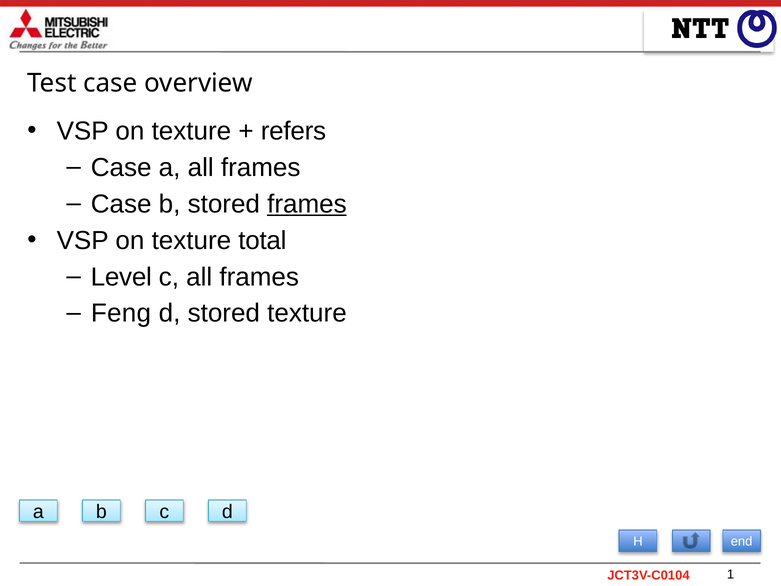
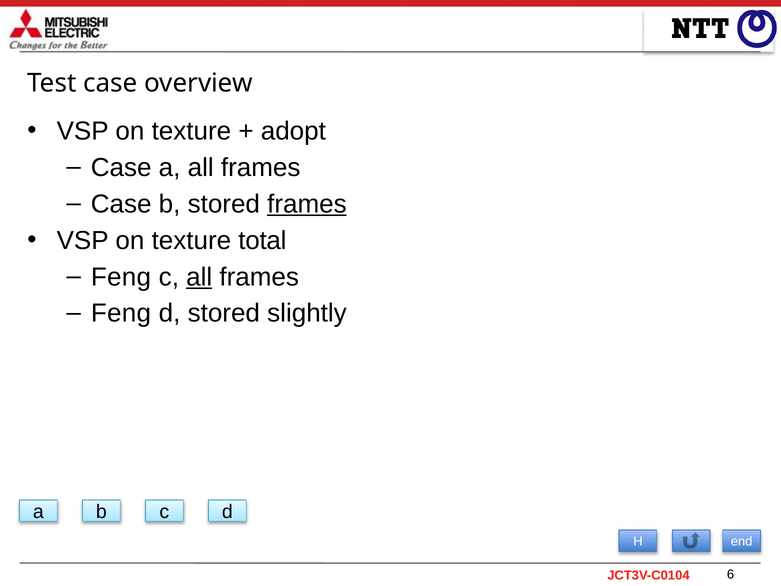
refers: refers -> adopt (293, 131)
Level: Level -> Feng (121, 277)
all underline: none -> present (199, 277)
stored texture: texture -> slightly (307, 313)
1: 1 -> 6 (731, 574)
